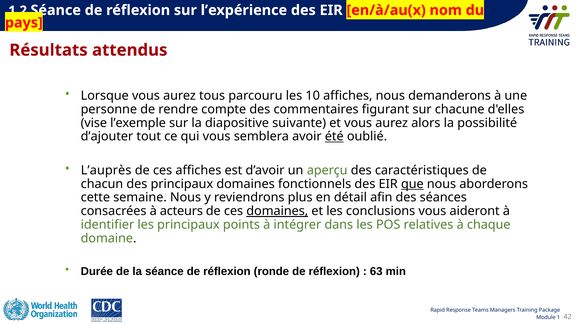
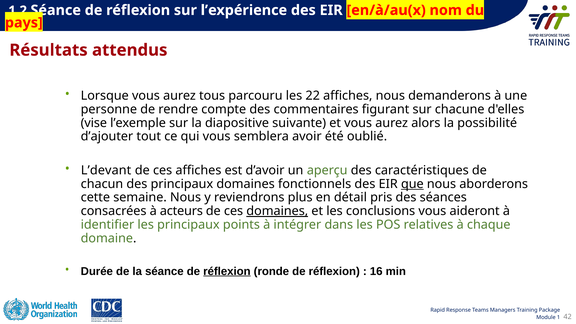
10: 10 -> 22 (313, 96)
été underline: present -> none (334, 136)
L’auprès: L’auprès -> L’devant (106, 170)
afin: afin -> pris (381, 197)
réflexion underline: none -> present (227, 271)
63: 63 -> 16 (376, 271)
